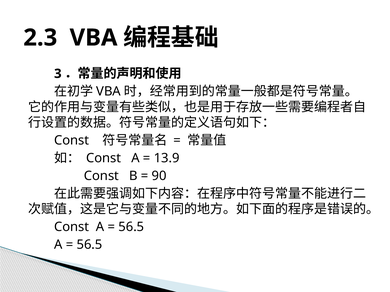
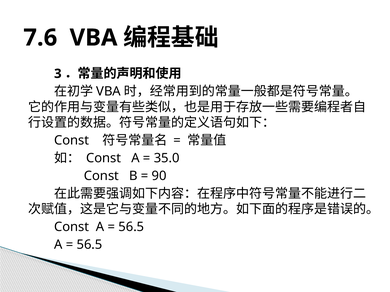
2.3: 2.3 -> 7.6 (40, 38)
13.9: 13.9 -> 35.0 (167, 158)
